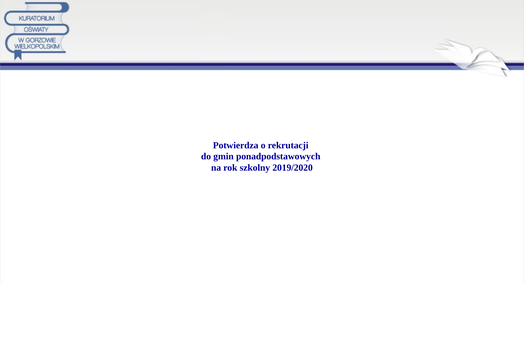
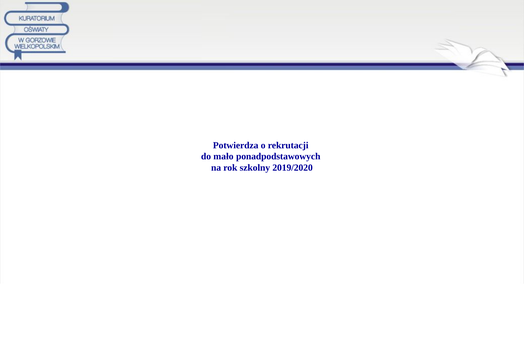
gmin: gmin -> mało (223, 156)
